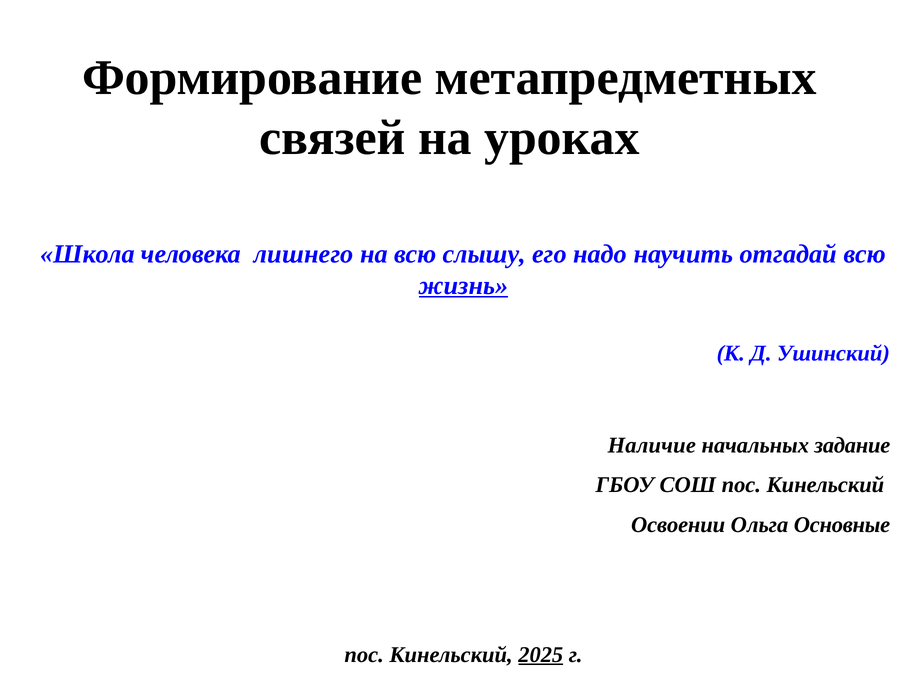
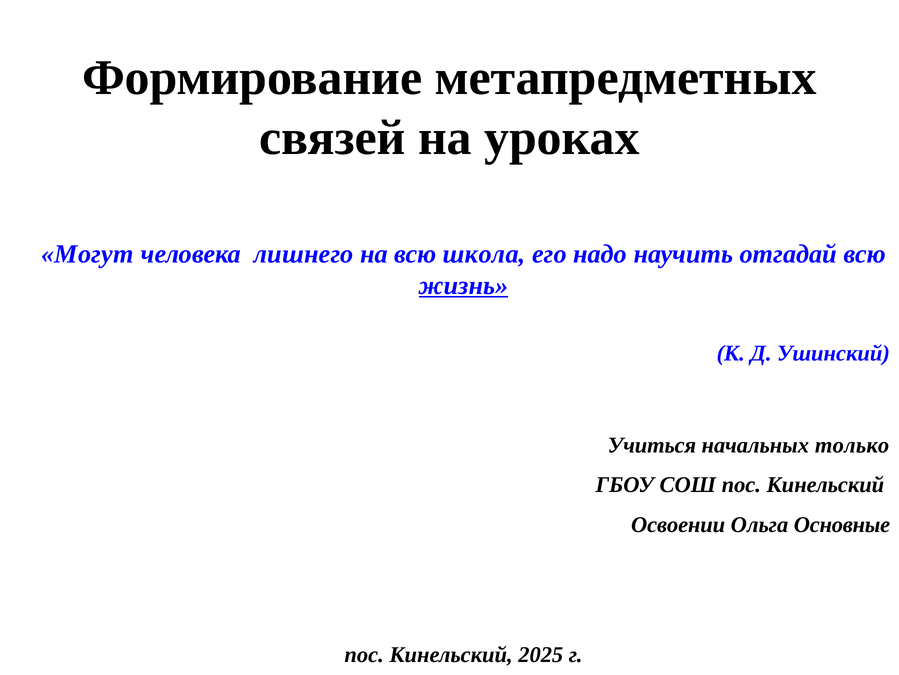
Школа: Школа -> Могут (87, 254)
слышу: слышу -> школа (484, 254)
Наличие: Наличие -> Учиться (652, 445)
задание: задание -> только (852, 445)
2025 underline: present -> none (541, 654)
